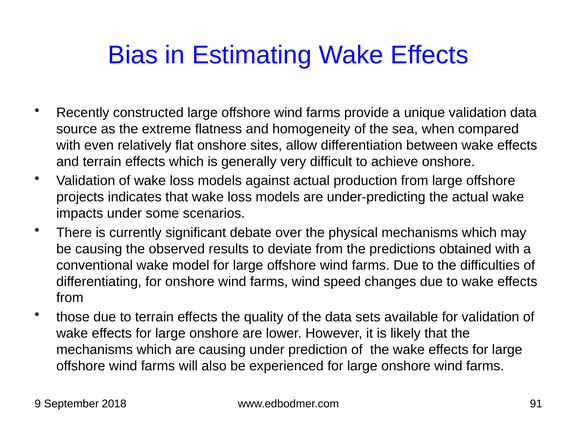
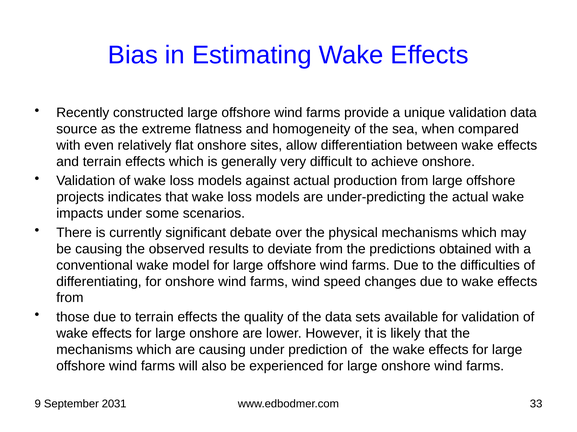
2018: 2018 -> 2031 (114, 404)
91: 91 -> 33 (536, 404)
